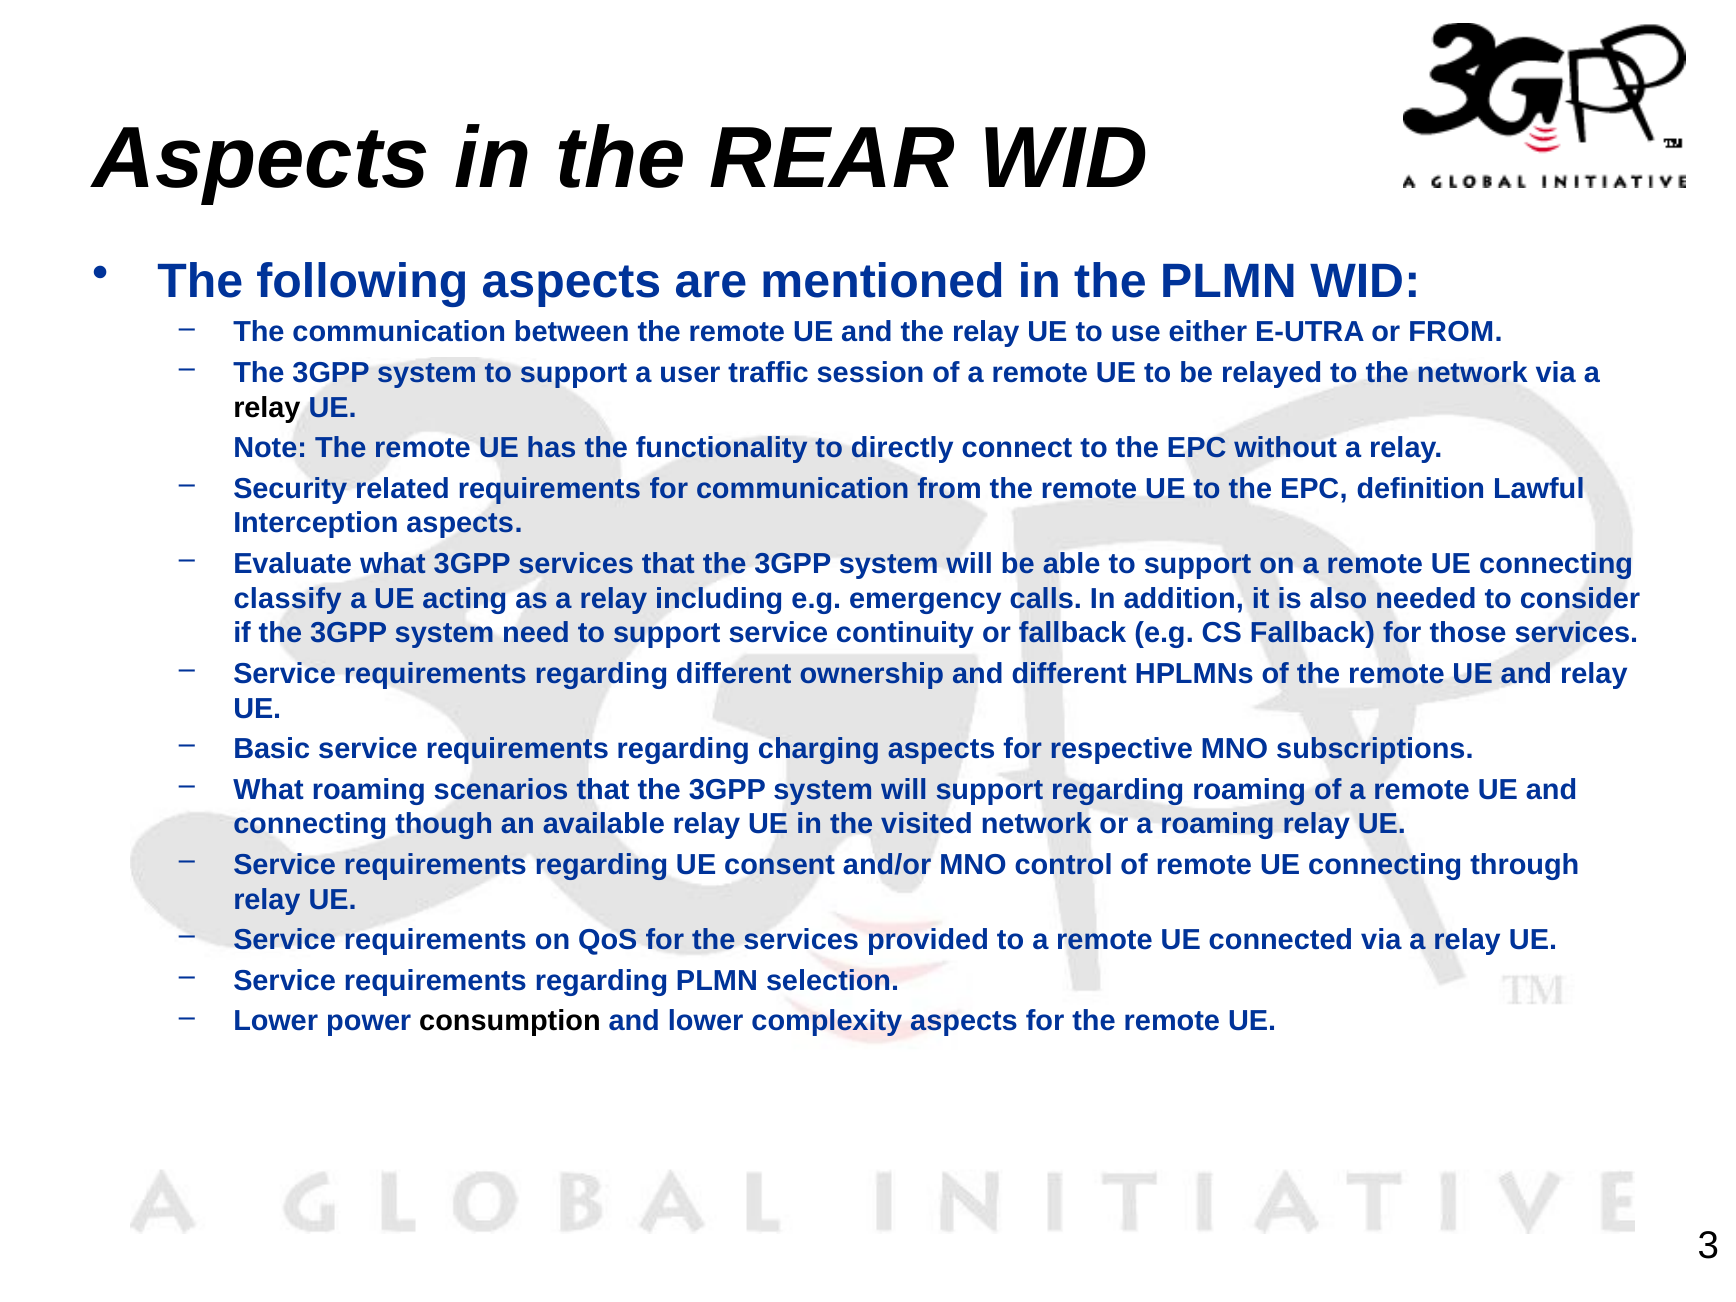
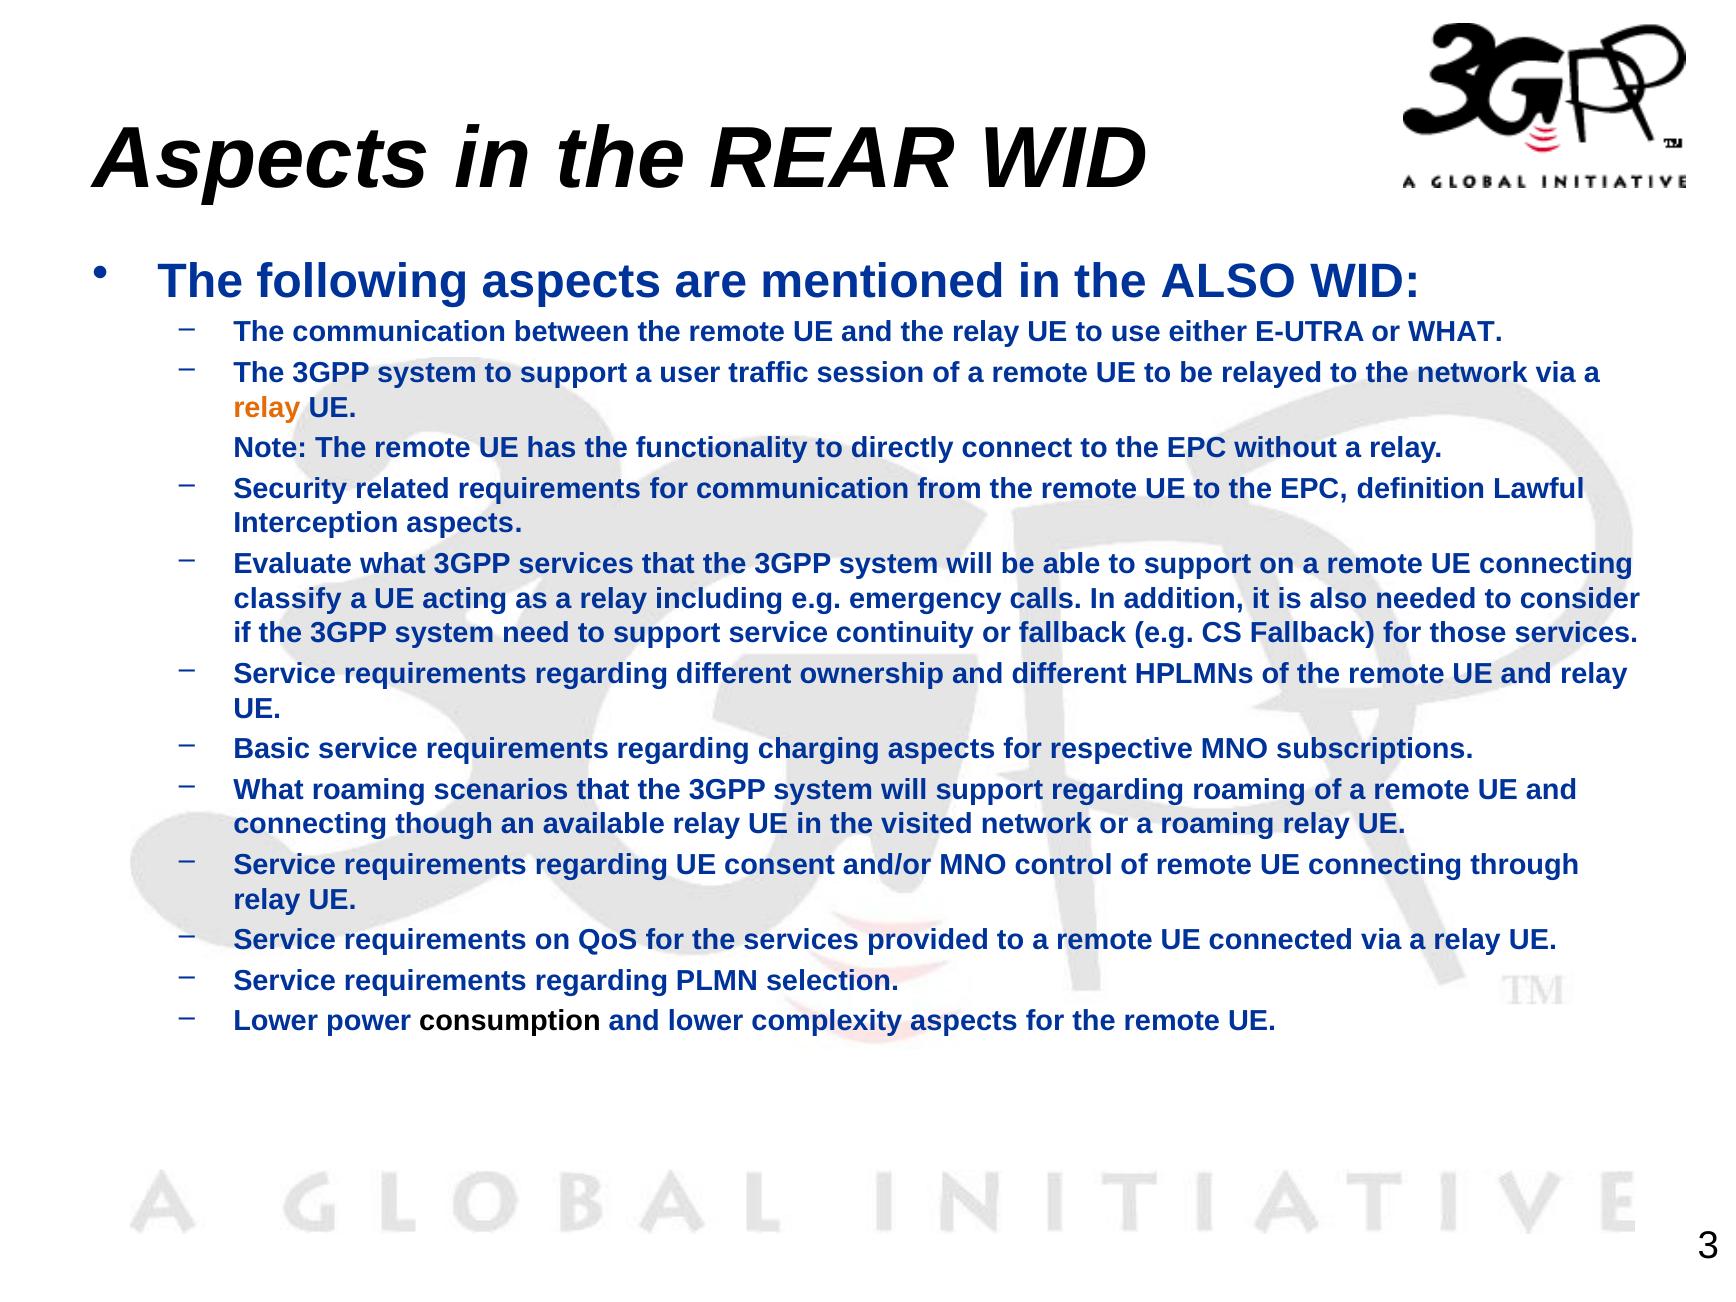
the PLMN: PLMN -> ALSO (1228, 282)
or FROM: FROM -> WHAT (1456, 332)
relay colour: black -> orange (267, 408)
